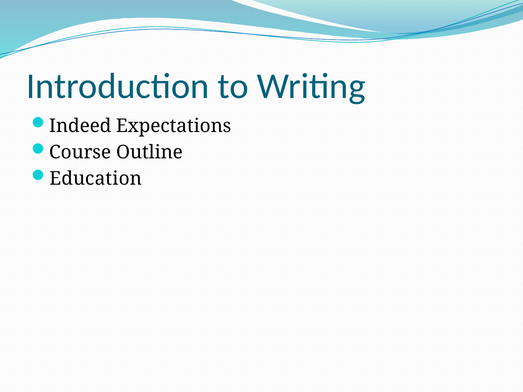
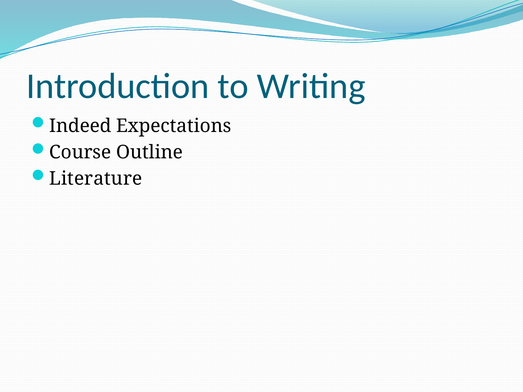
Education: Education -> Literature (96, 179)
